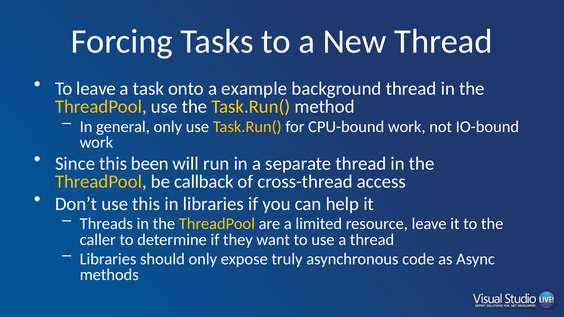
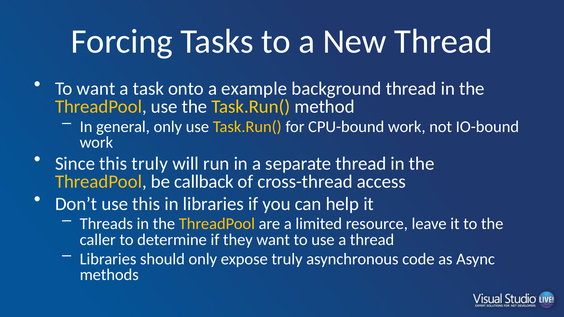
To leave: leave -> want (96, 89)
this been: been -> truly (150, 164)
